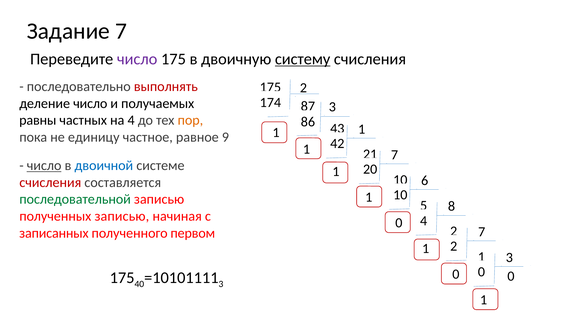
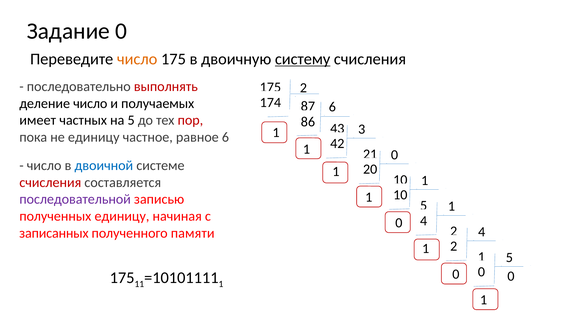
Задание 7: 7 -> 0 (121, 31)
число colour: purple -> orange (137, 59)
3: 3 -> 6 (332, 107)
равны: равны -> имеет (38, 120)
на 4: 4 -> 5 (131, 120)
пор colour: orange -> red (190, 120)
1: 1 -> 3 (362, 129)
равное 9: 9 -> 6 (225, 137)
7: 7 -> 0 (395, 155)
число underline: present -> none (44, 166)
6: 6 -> 1 (425, 180)
последовательной colour: green -> purple (75, 199)
8: 8 -> 1 (452, 206)
полученных записью: записью -> единицу (122, 216)
7: 7 -> 4 (482, 232)
первом: первом -> памяти (193, 233)
3: 3 -> 5 (509, 258)
40: 40 -> 11 (139, 284)
3: 3 -> 1 (221, 284)
